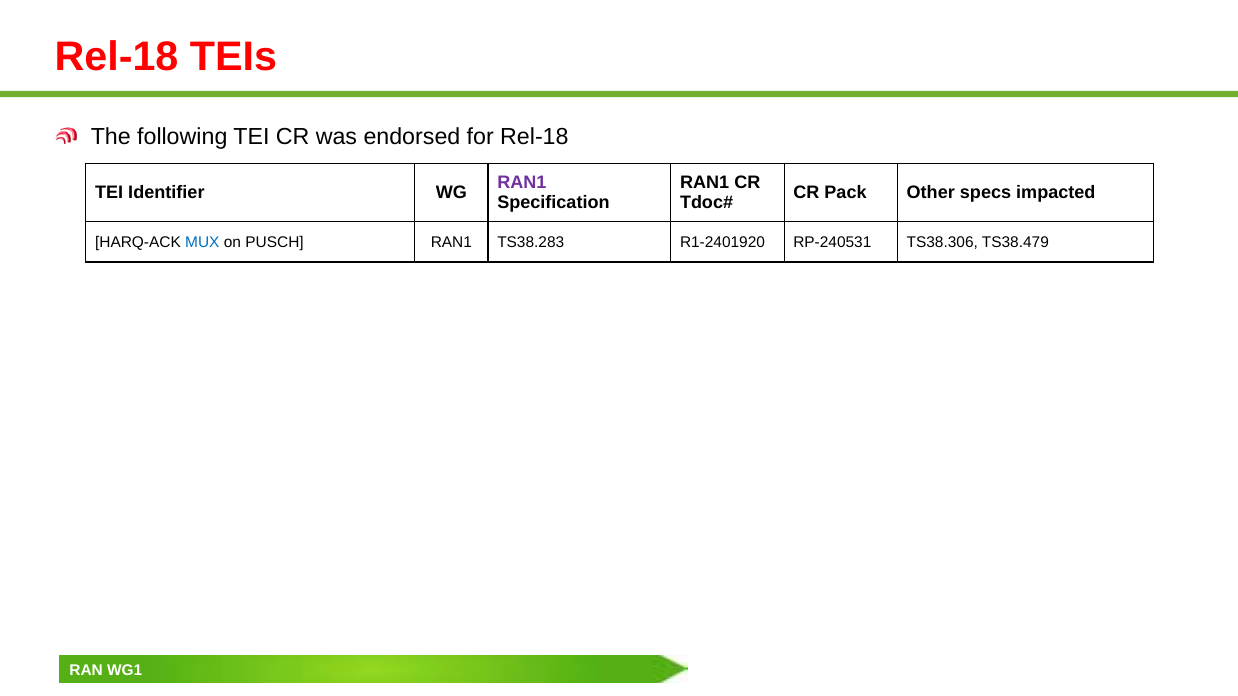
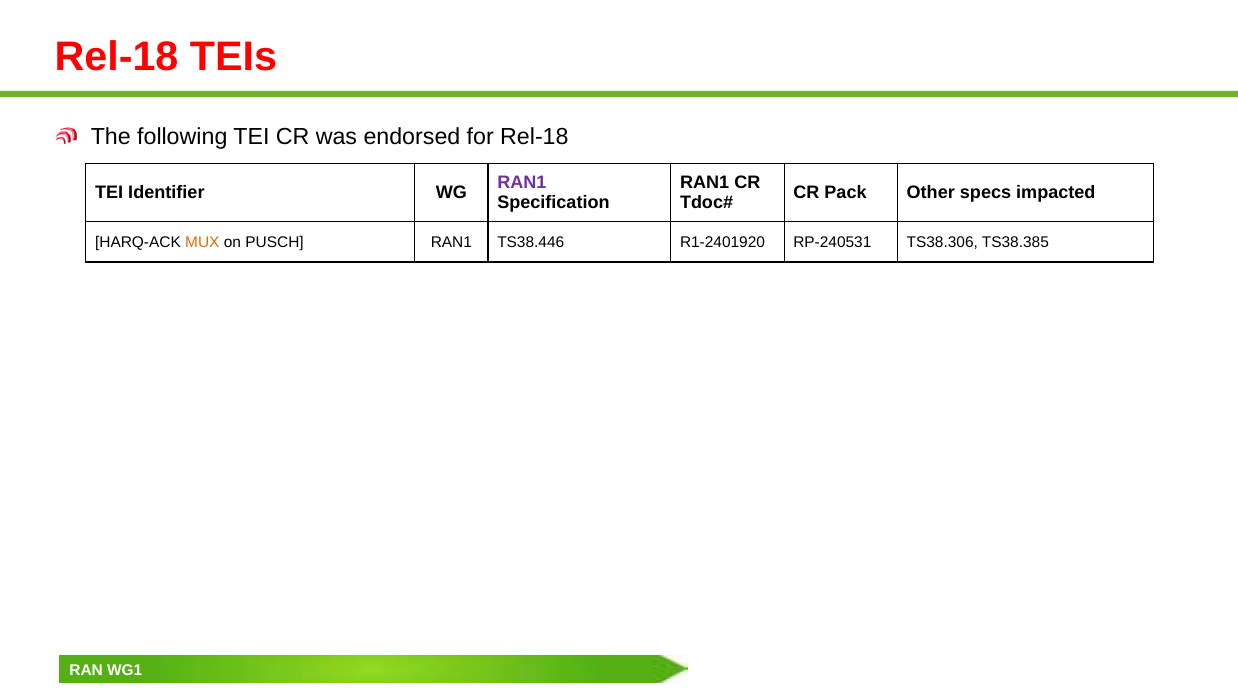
MUX colour: blue -> orange (202, 242)
TS38.283: TS38.283 -> TS38.446 (531, 242)
TS38.479: TS38.479 -> TS38.385 (1015, 242)
